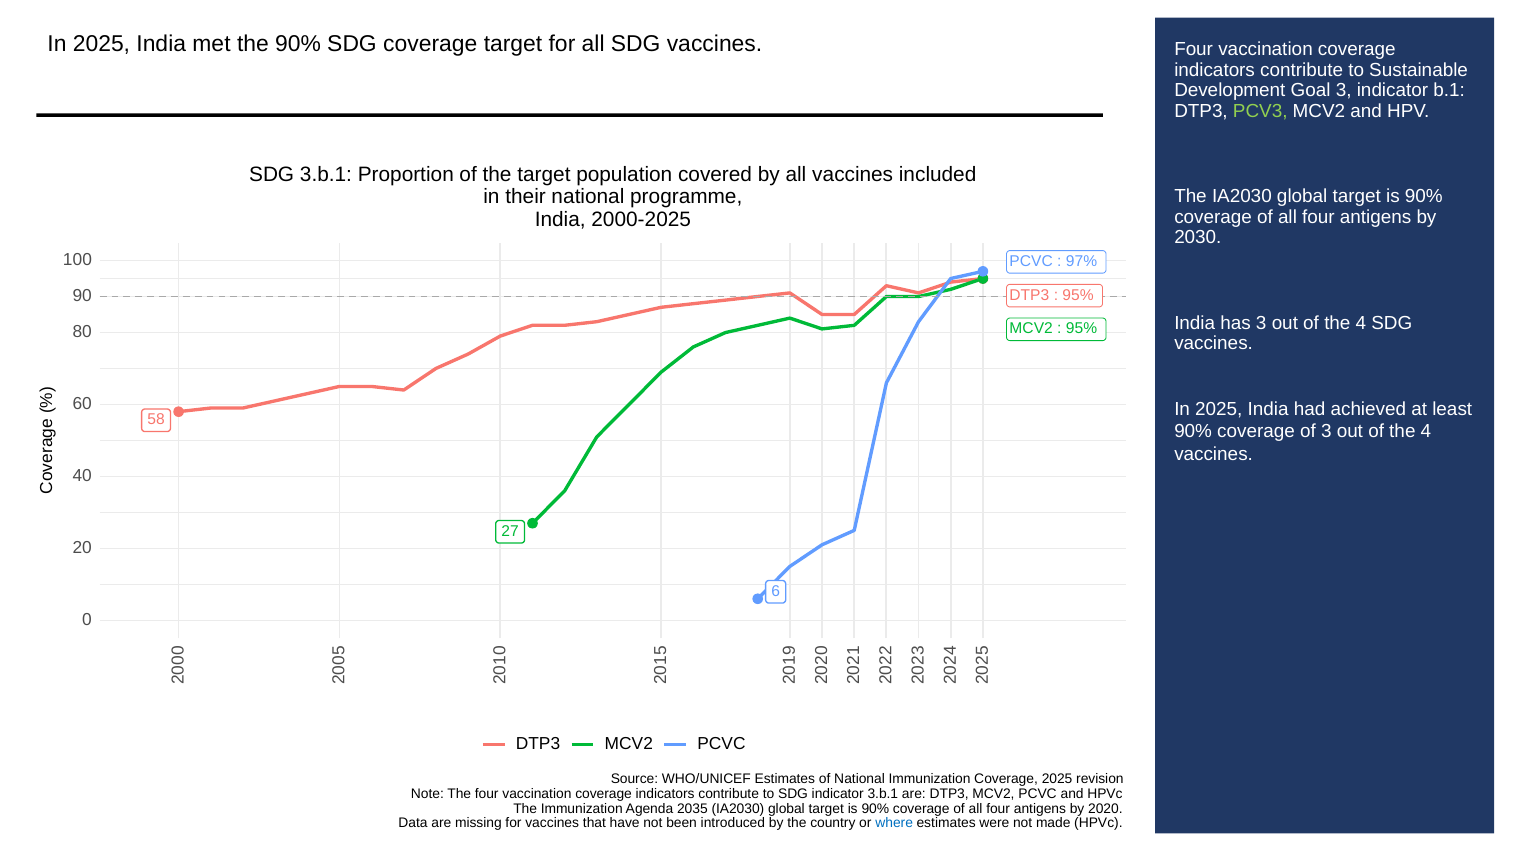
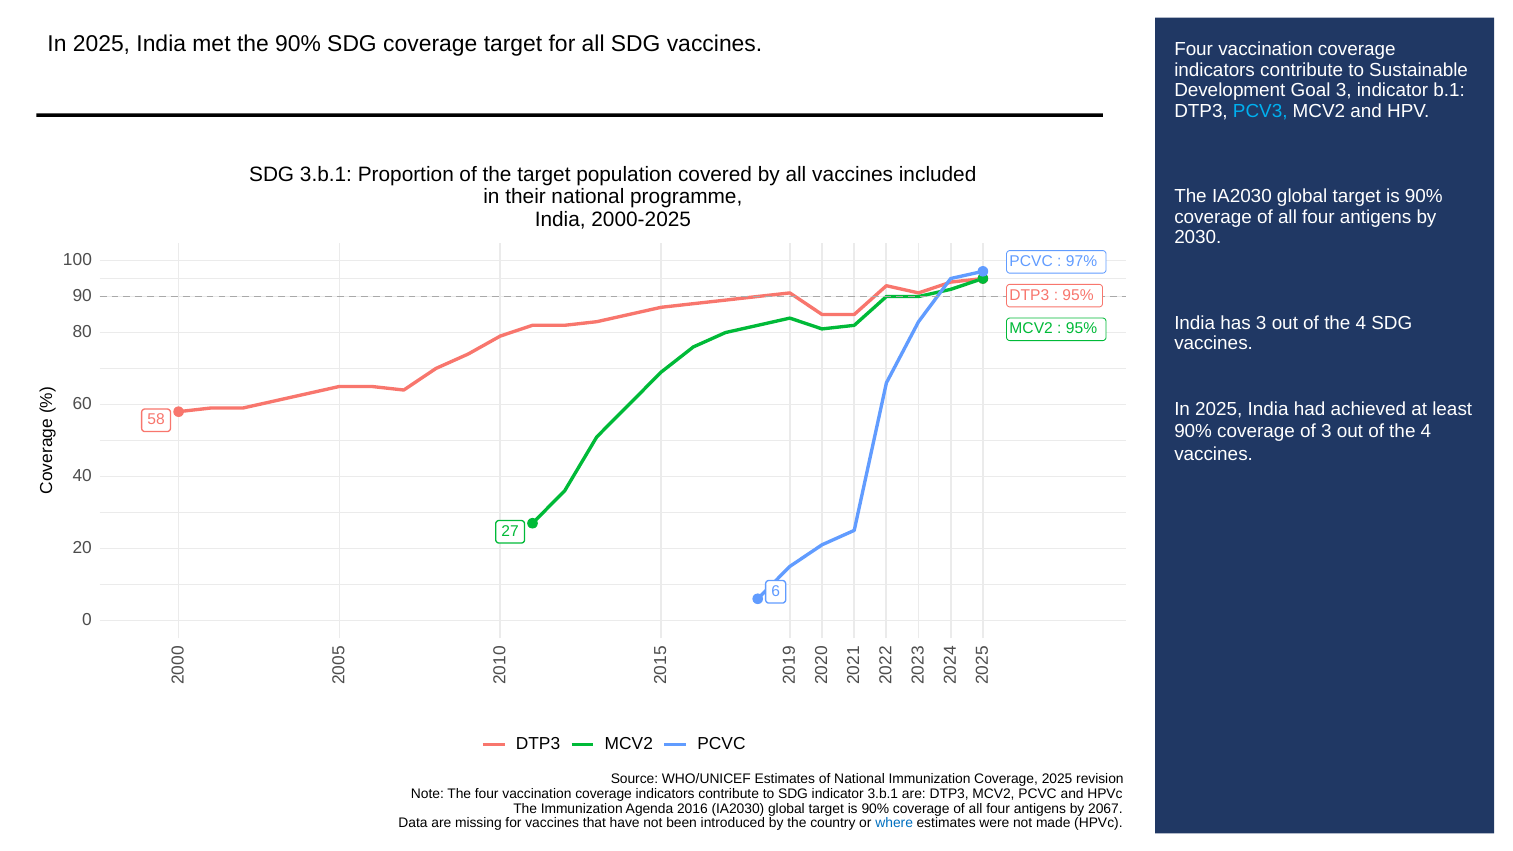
PCV3 colour: light green -> light blue (1260, 111)
2035: 2035 -> 2016 (692, 809)
2020: 2020 -> 2067 (1105, 809)
